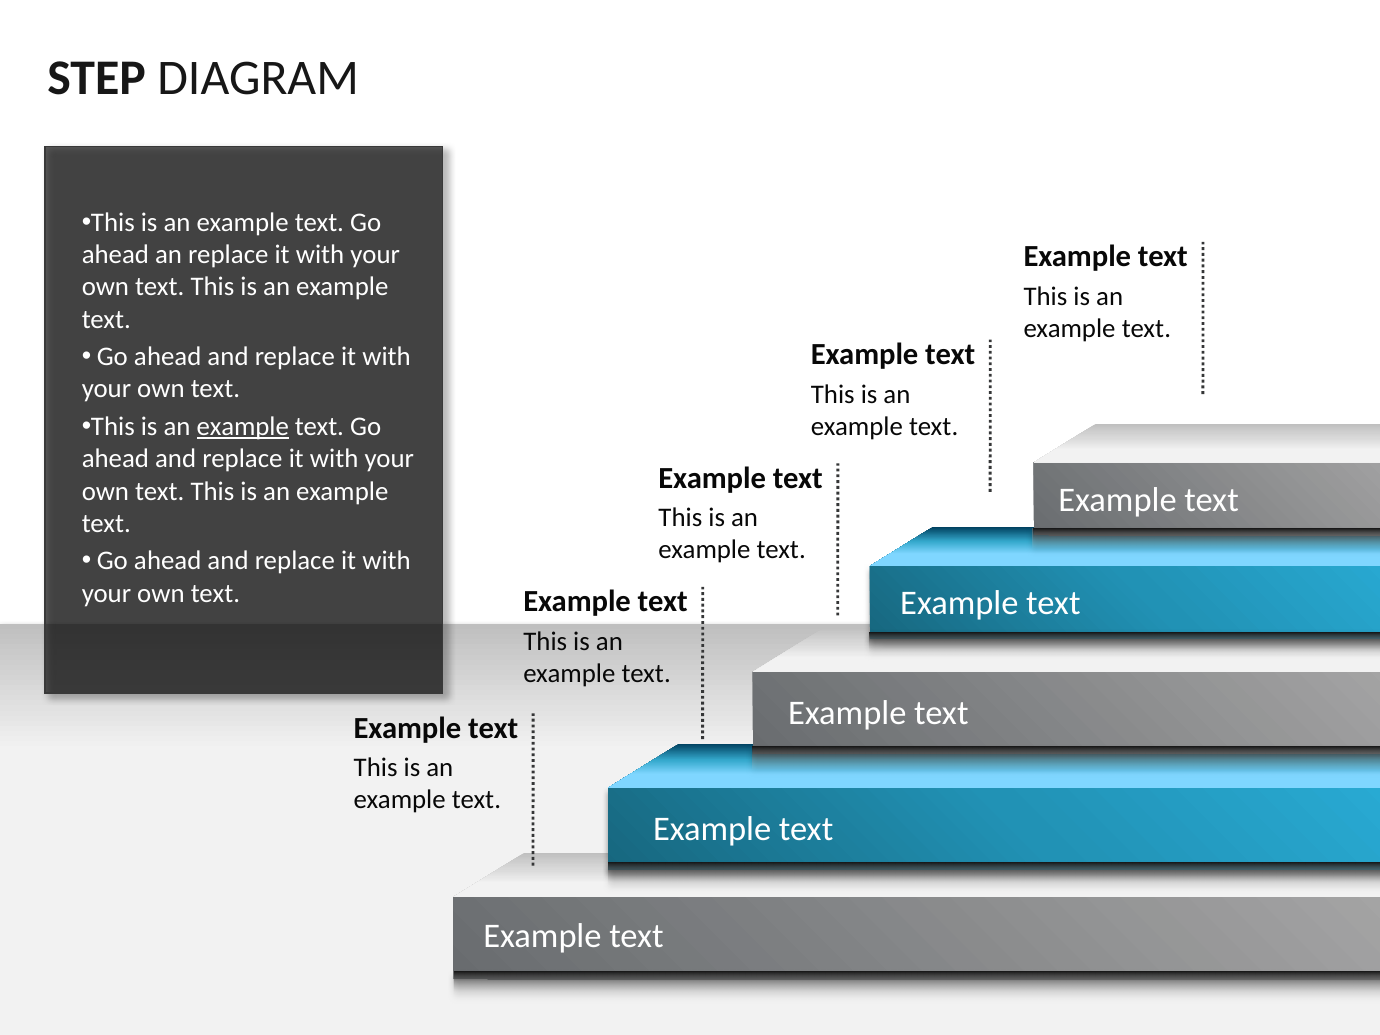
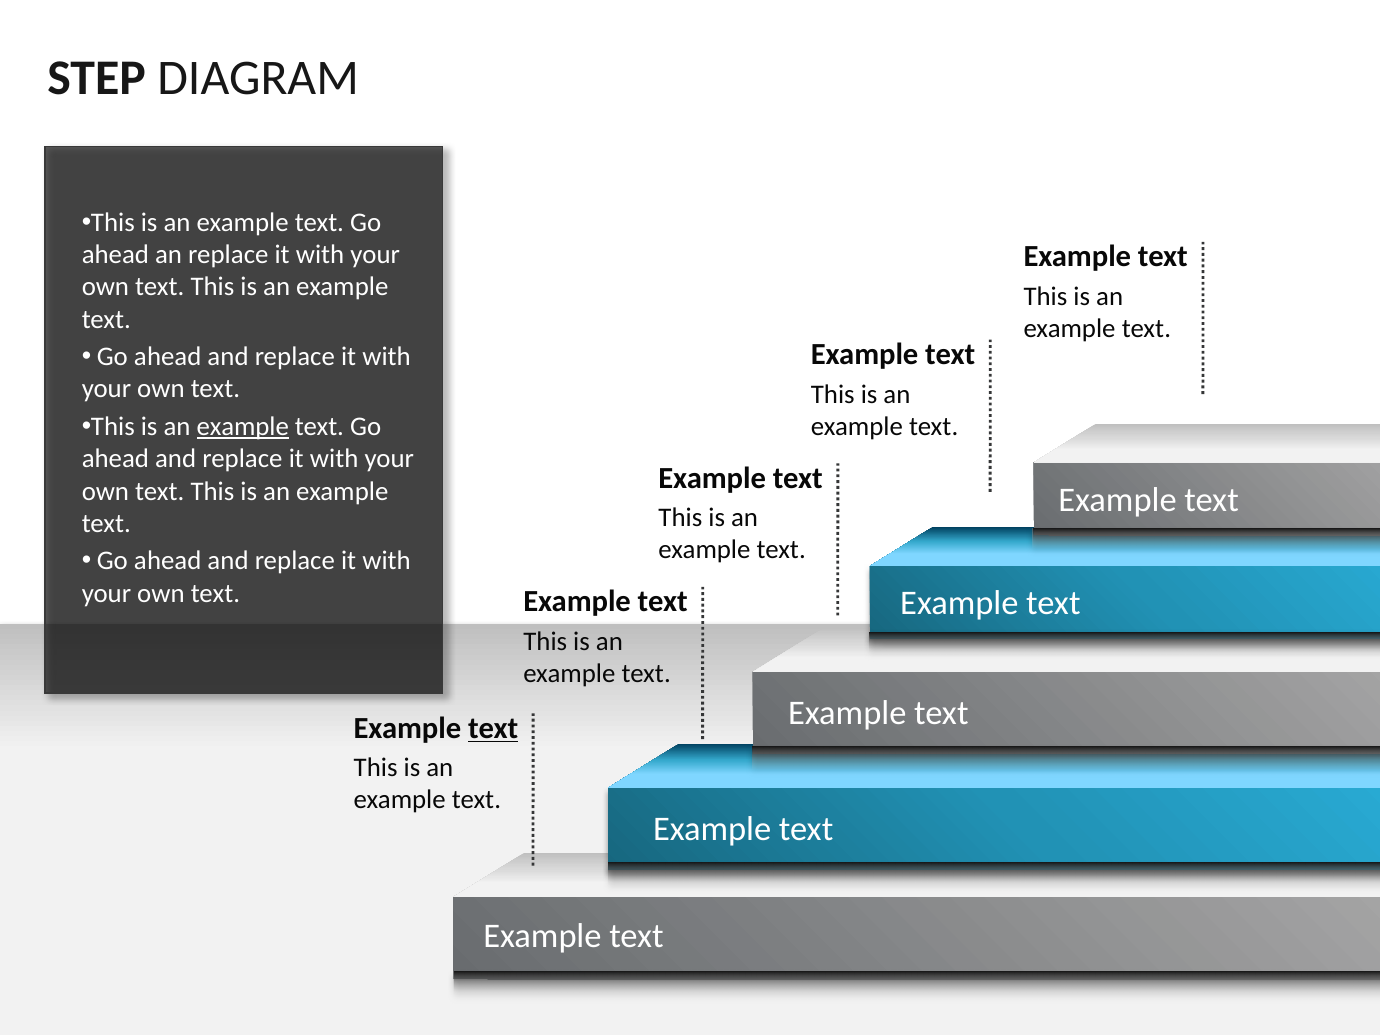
text underline: none -> present (493, 728)
